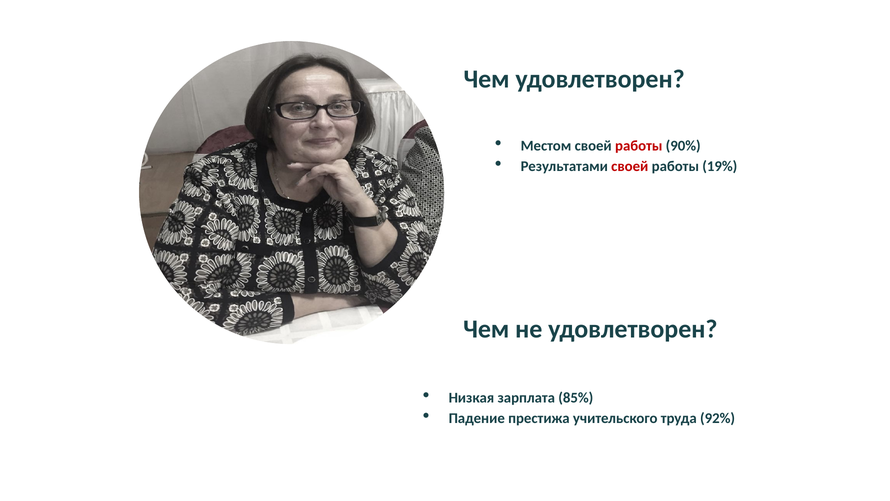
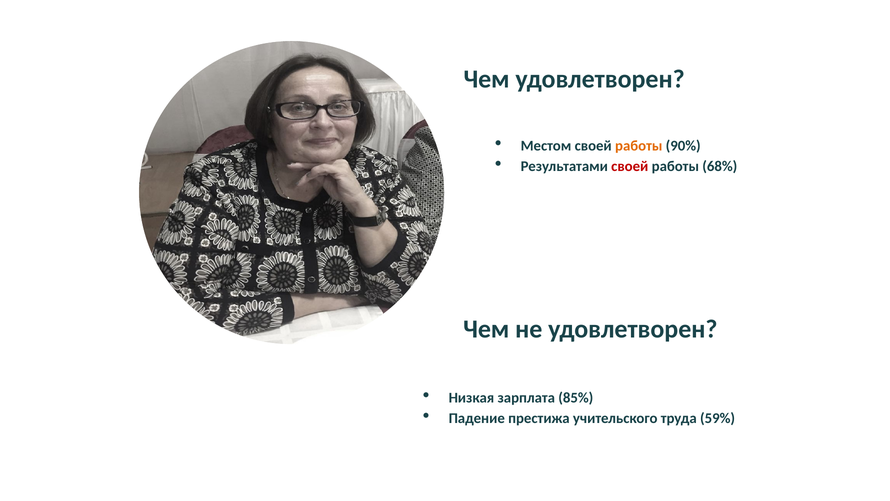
работы colour: red -> orange (639, 146)
19%: 19% -> 68% (720, 166)
92%: 92% -> 59% (718, 418)
